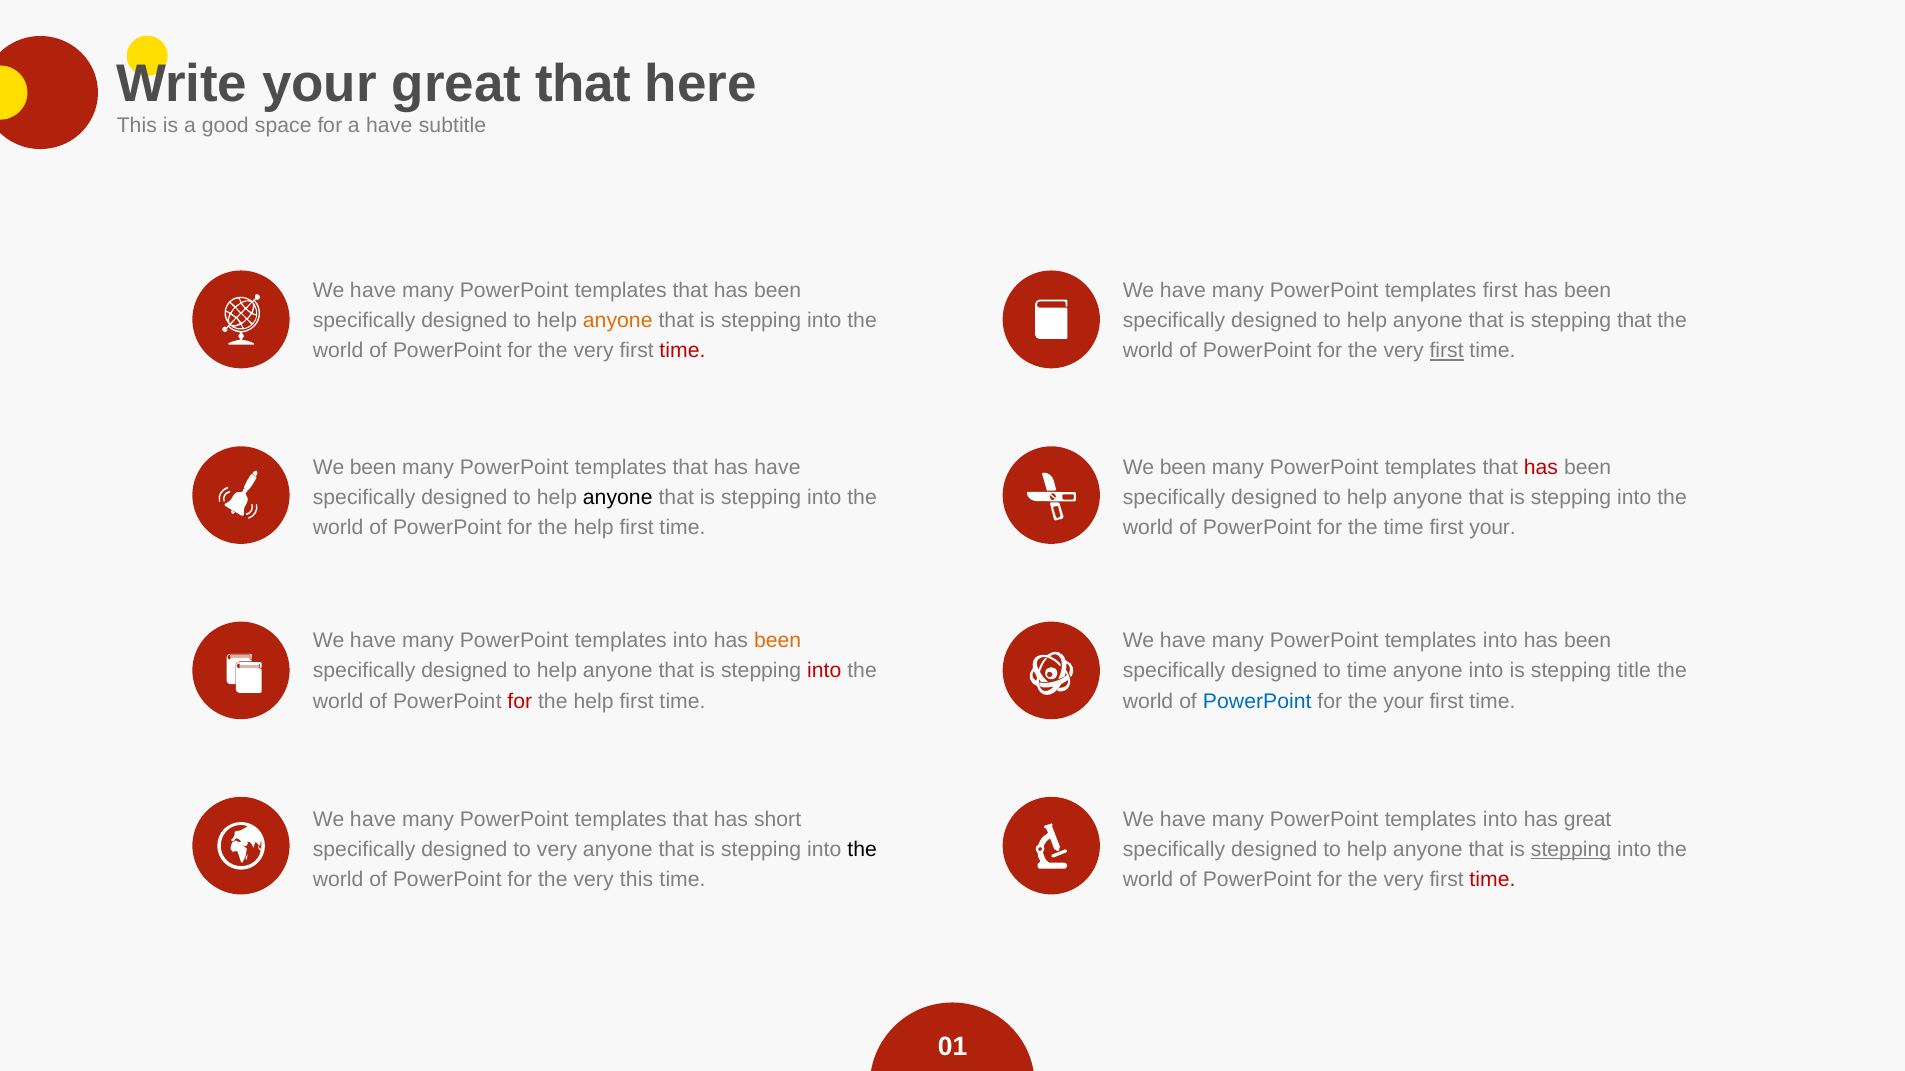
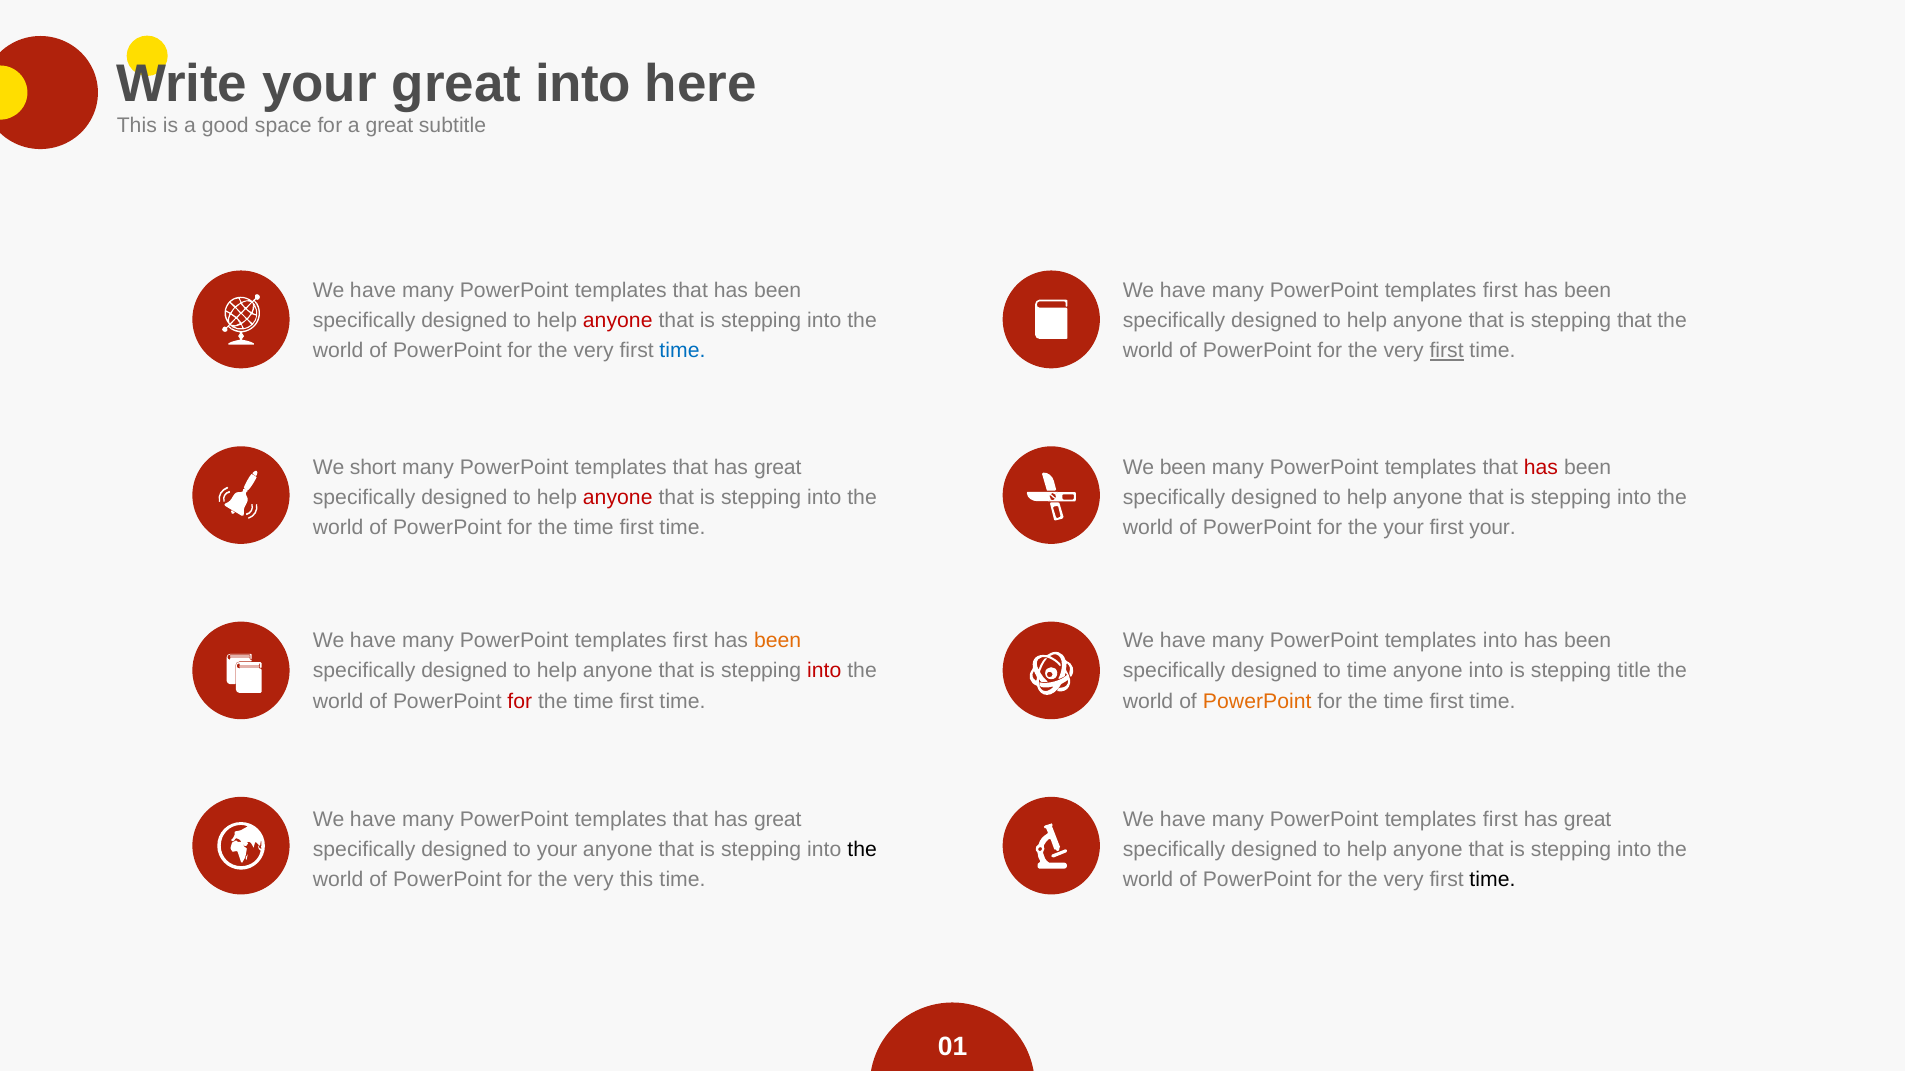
great that: that -> into (583, 84)
a have: have -> great (389, 126)
anyone colour: orange -> red (618, 320)
time colour: red -> blue (683, 351)
been: been -> short (373, 467)
have: have -> great (778, 467)
anyone colour: black -> red (618, 498)
help: help -> time (594, 528)
the time: time -> your (1404, 528)
into: into -> first (690, 641)
help: help -> time (594, 701)
PowerPoint colour: blue -> orange (1257, 701)
your: your -> time (1404, 701)
short: short -> great (778, 819)
into: into -> first (1500, 819)
to very: very -> your (557, 850)
stepping underline: present -> none (1571, 850)
time colour: red -> black (1492, 880)
